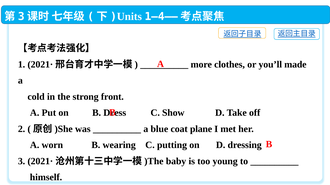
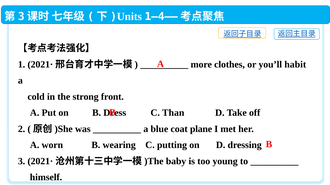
made: made -> habit (295, 65)
Show: Show -> Than (173, 113)
